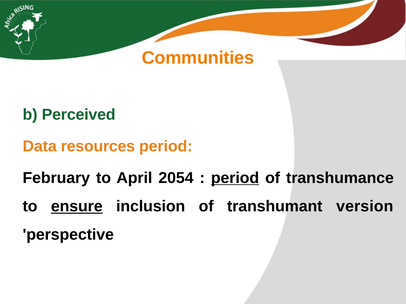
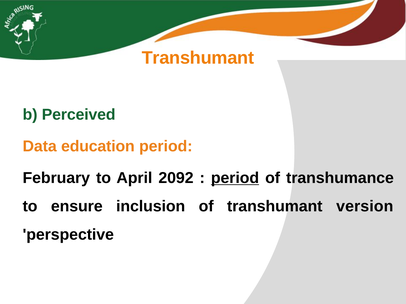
Communities: Communities -> Transhumant (198, 58)
resources: resources -> education (98, 147)
2054: 2054 -> 2092 (176, 178)
ensure underline: present -> none (77, 207)
